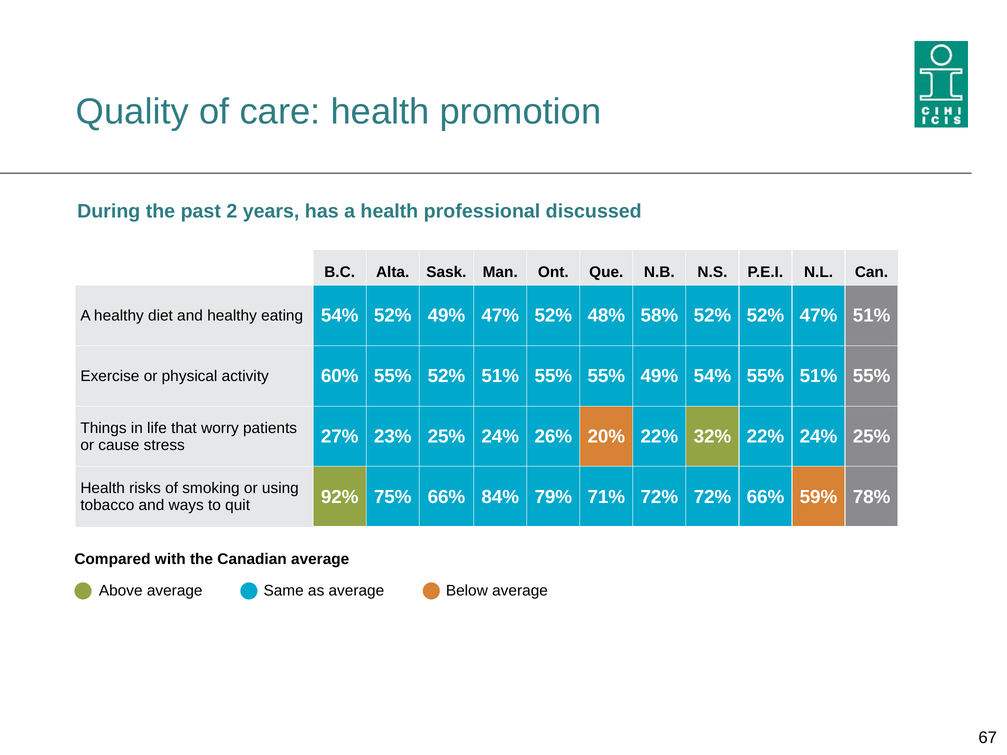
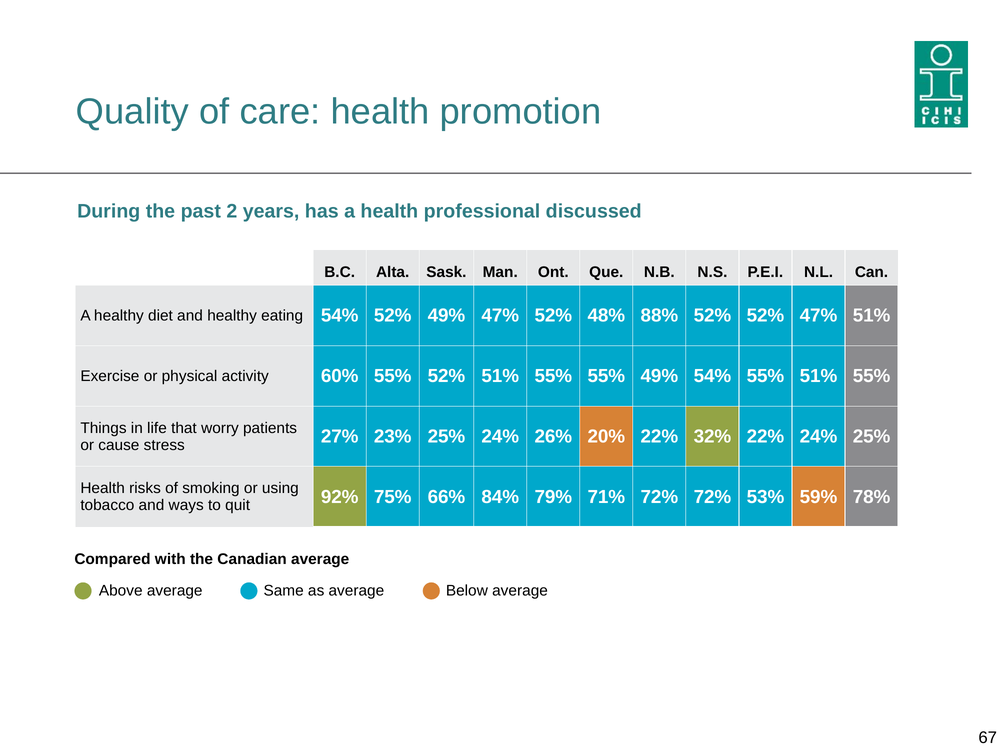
58%: 58% -> 88% (659, 316)
72% 66%: 66% -> 53% (766, 497)
